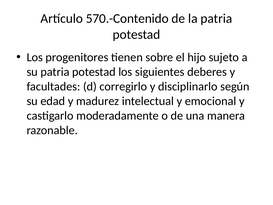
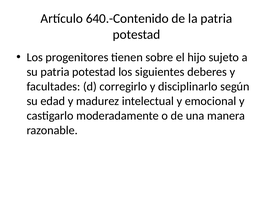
570.-Contenido: 570.-Contenido -> 640.-Contenido (127, 18)
